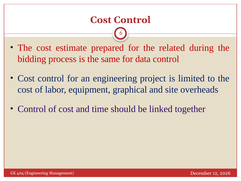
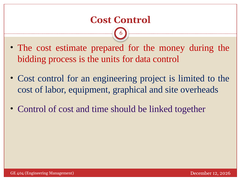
related: related -> money (172, 48)
same: same -> units (110, 59)
